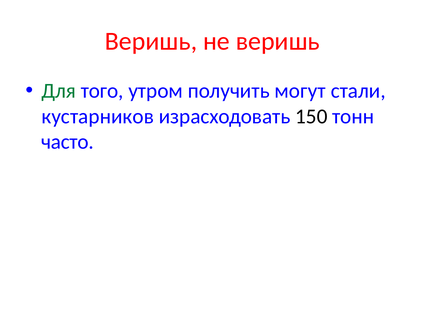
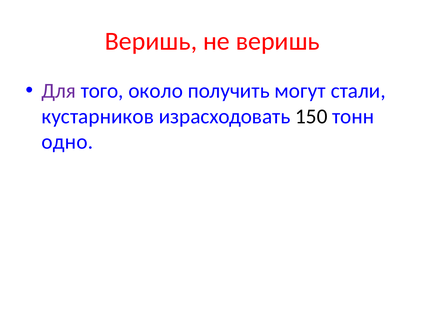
Для colour: green -> purple (59, 91)
утром: утром -> около (156, 91)
часто: часто -> одно (67, 142)
